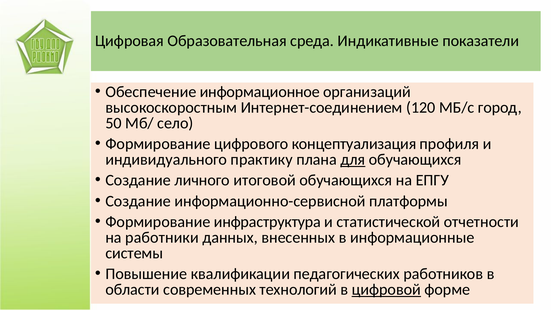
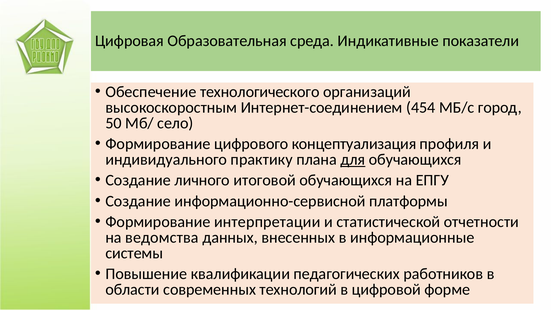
информационное: информационное -> технологического (260, 92)
120: 120 -> 454 (421, 107)
инфраструктура: инфраструктура -> интерпретации (267, 222)
работники: работники -> ведомства (162, 237)
цифровой underline: present -> none (386, 290)
